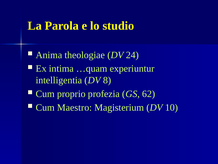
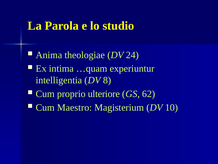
profezia: profezia -> ulteriore (104, 94)
